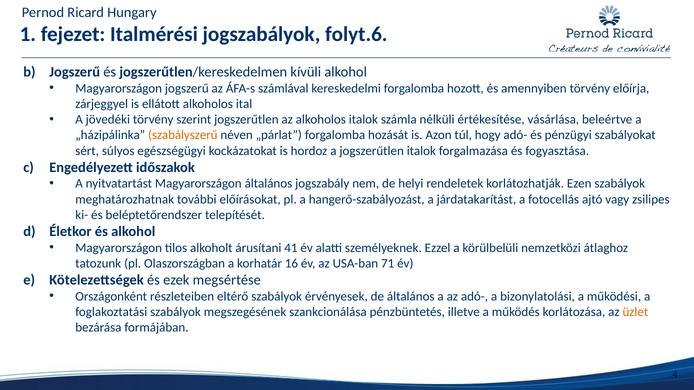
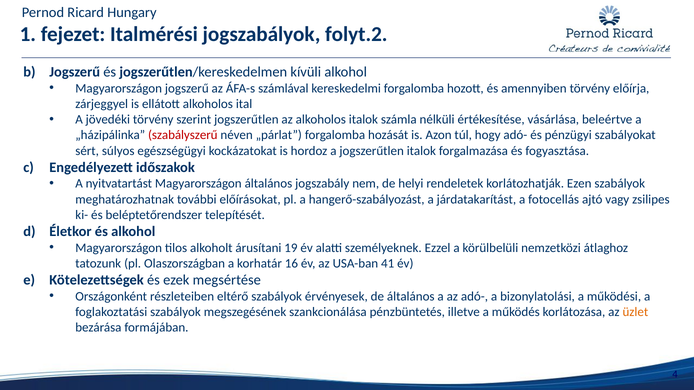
folyt.6: folyt.6 -> folyt.2 (356, 34)
szabályszerű colour: orange -> red (183, 135)
41: 41 -> 19 (291, 248)
71: 71 -> 41 (388, 264)
